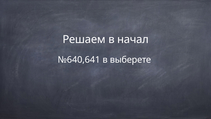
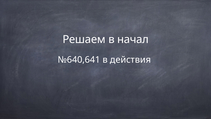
выберете: выберете -> действия (130, 60)
